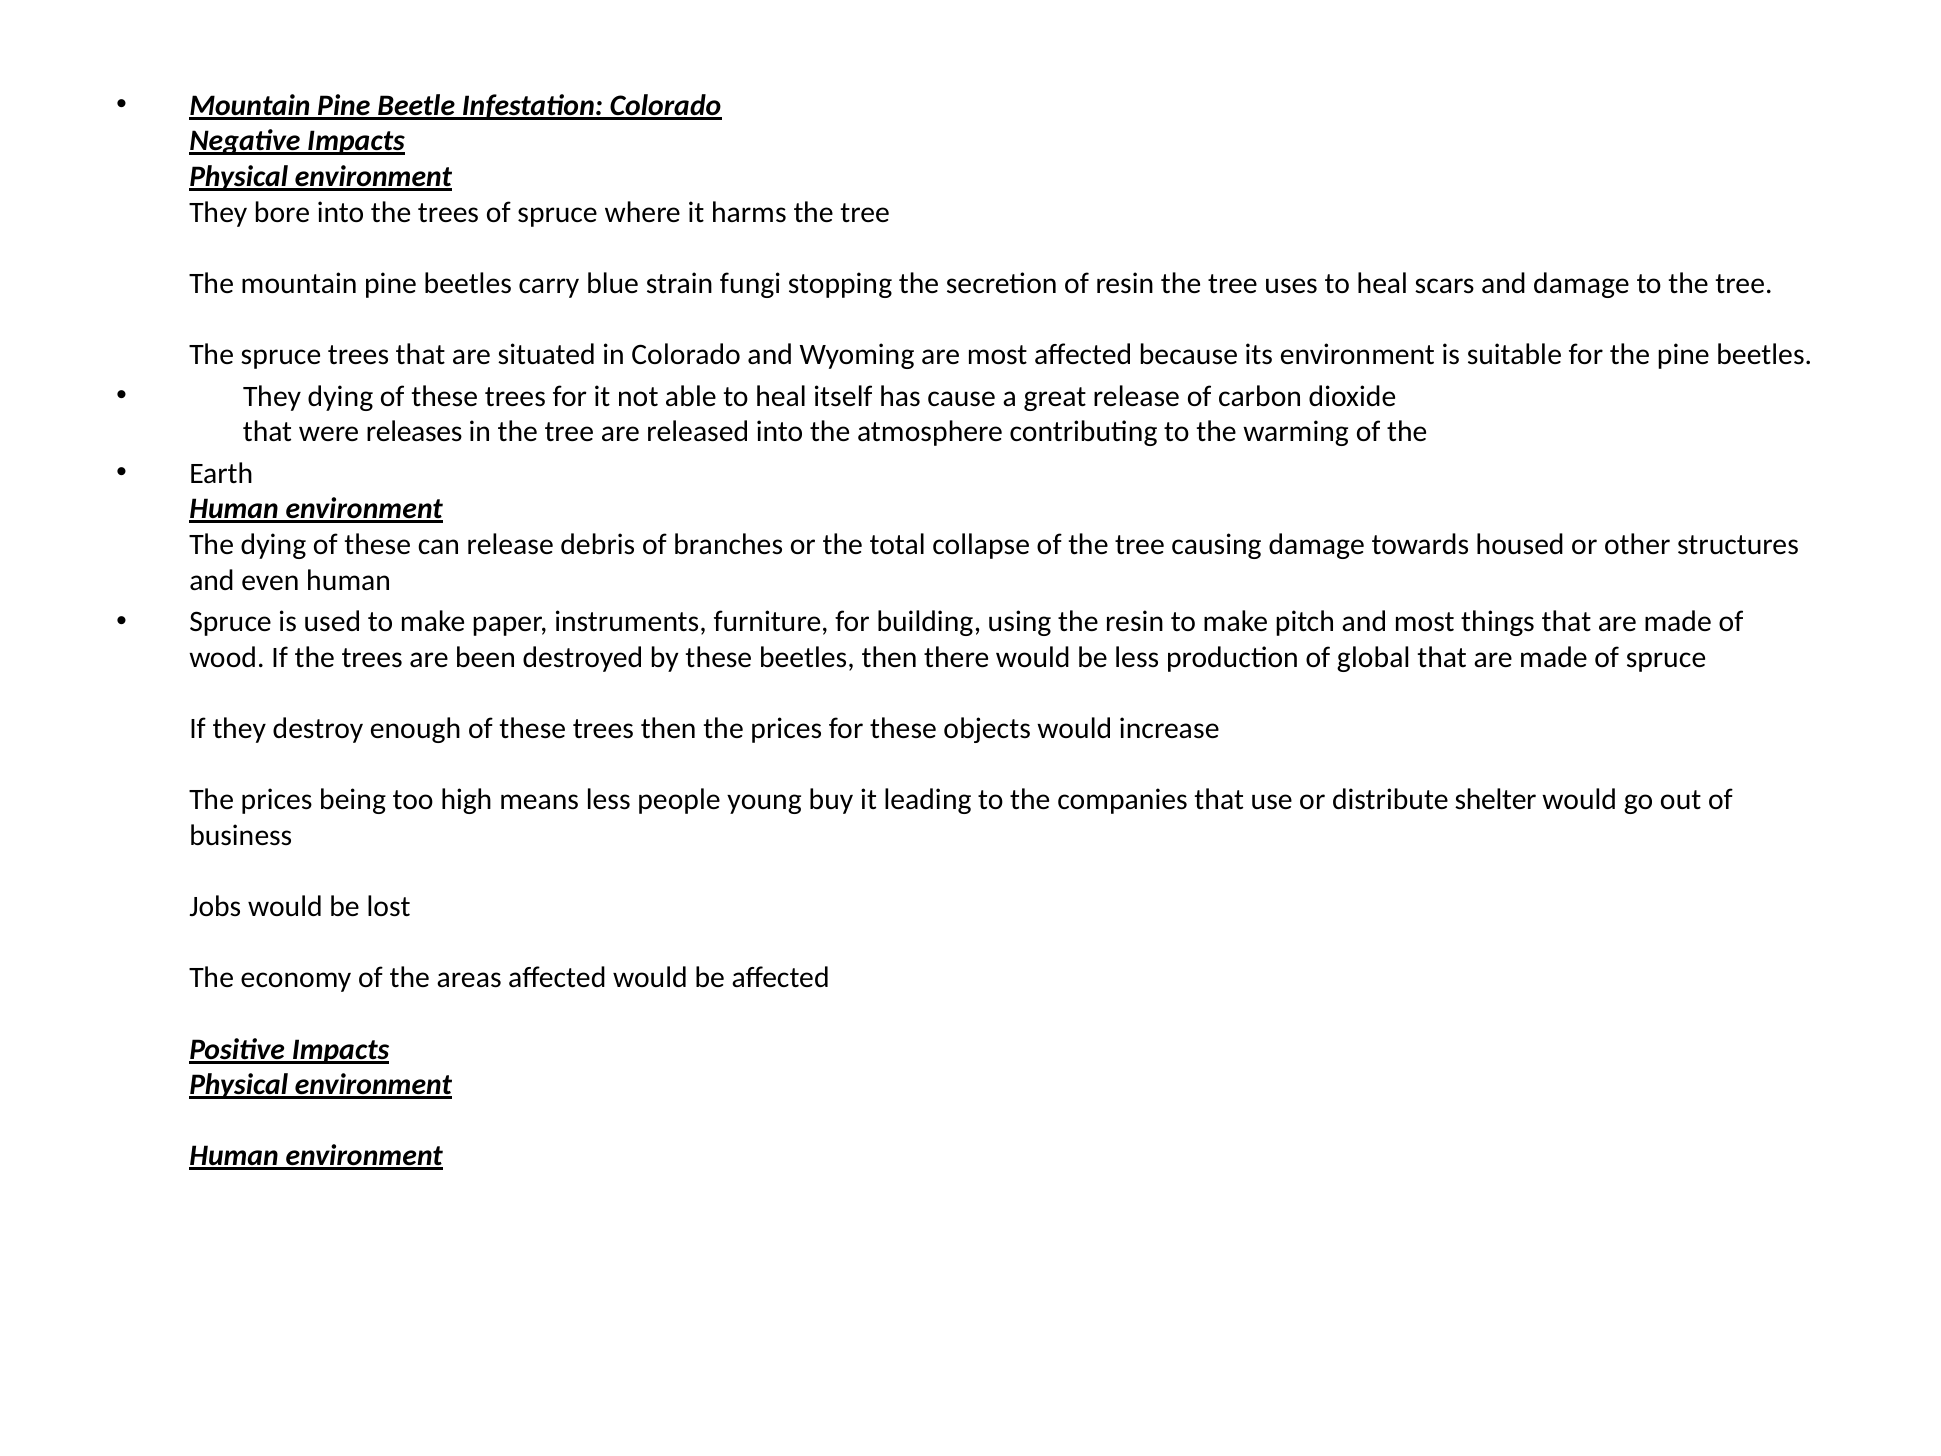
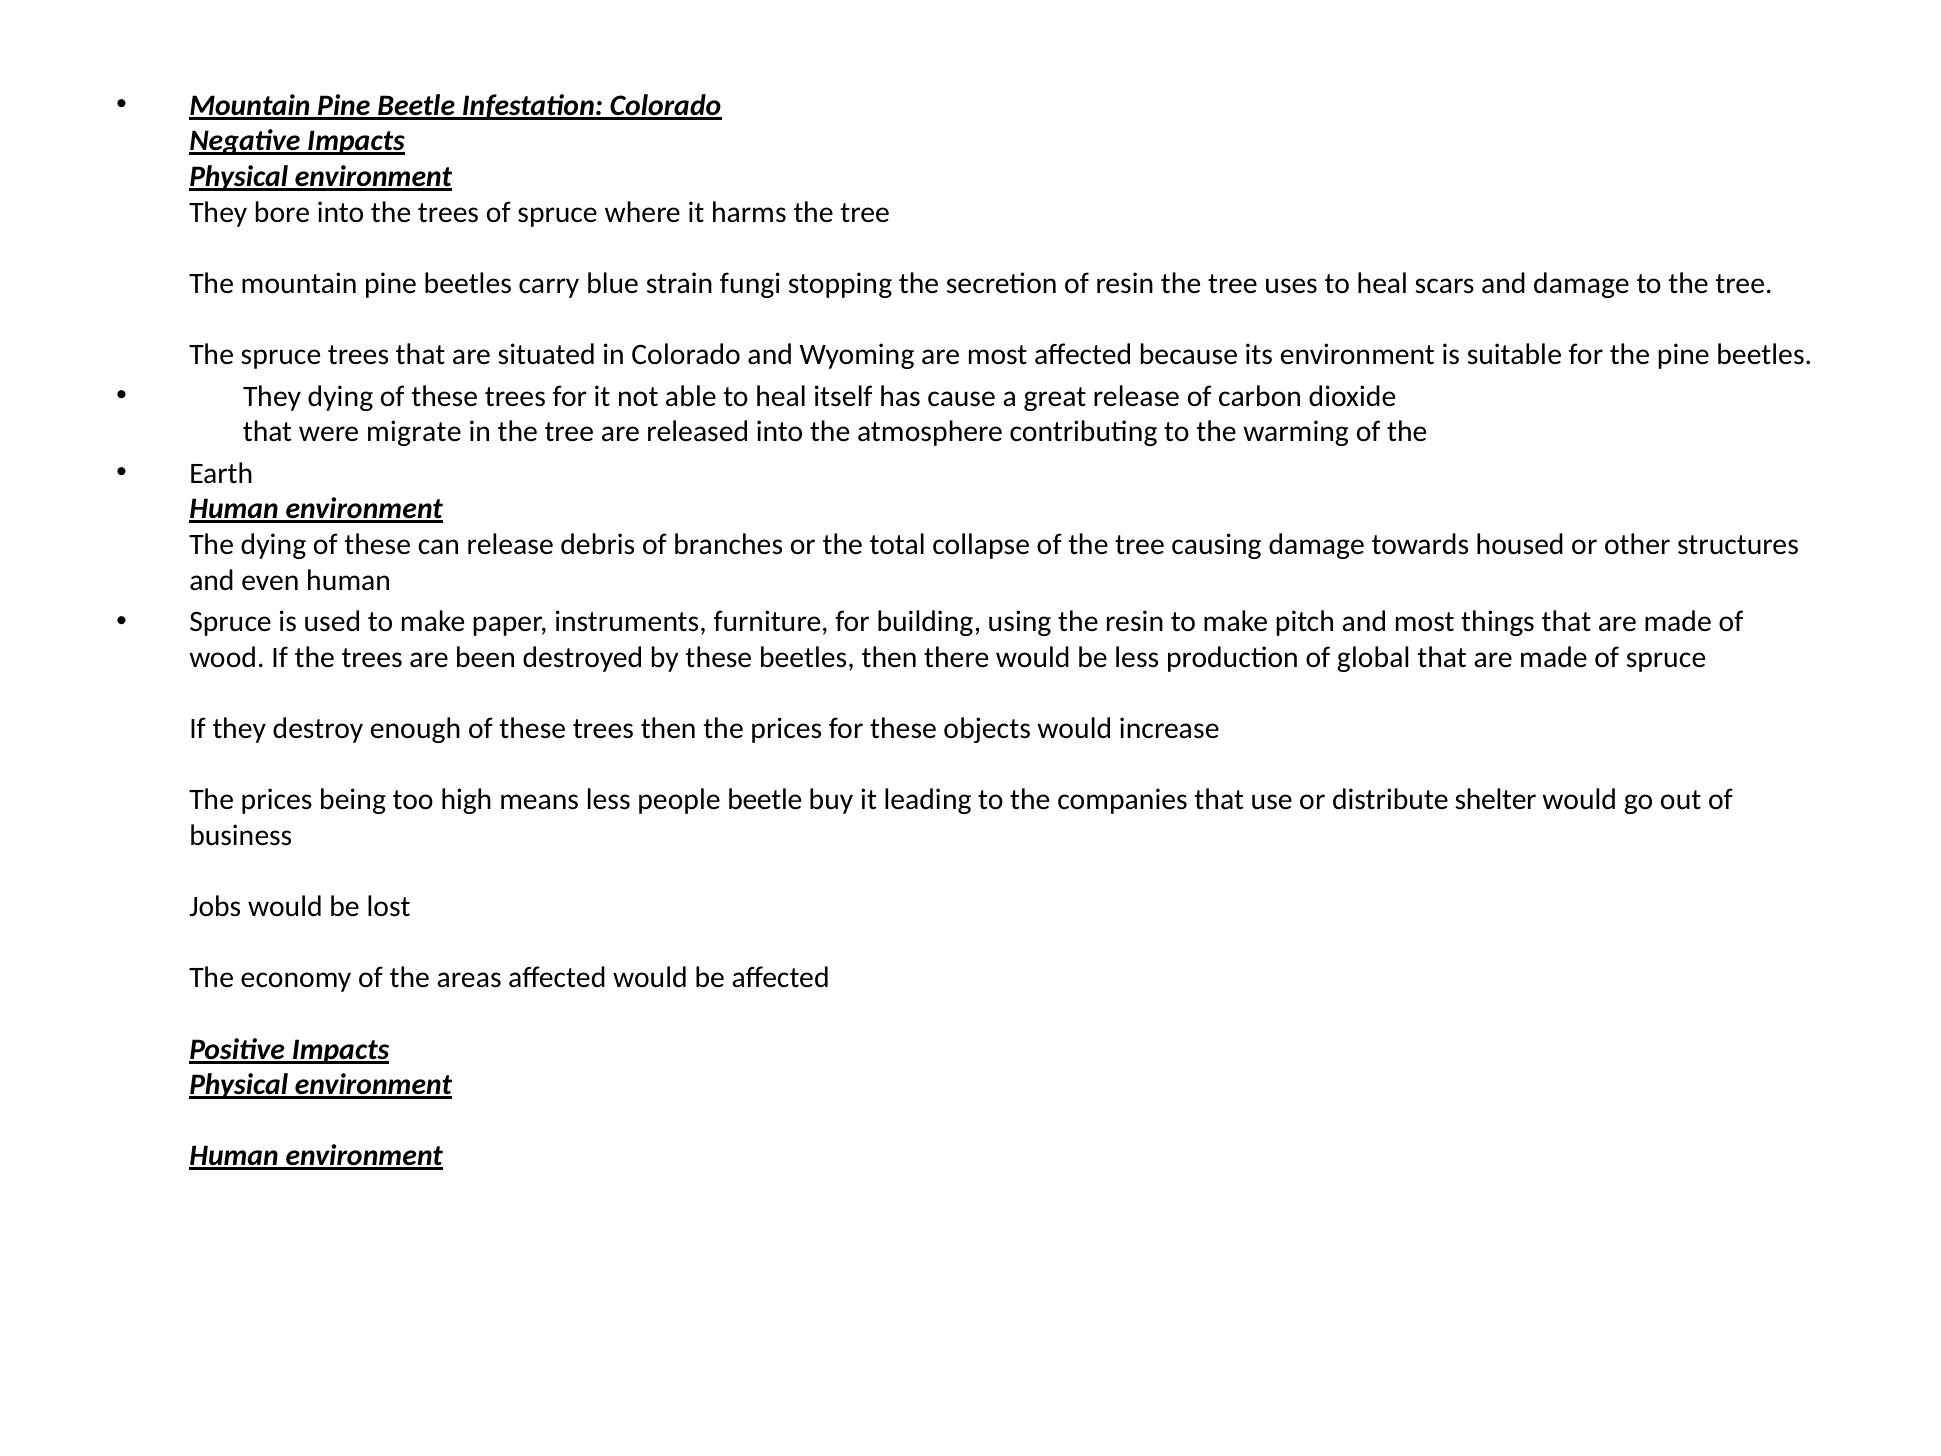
releases: releases -> migrate (414, 432)
people young: young -> beetle (765, 800)
